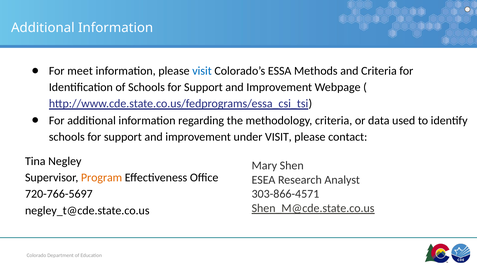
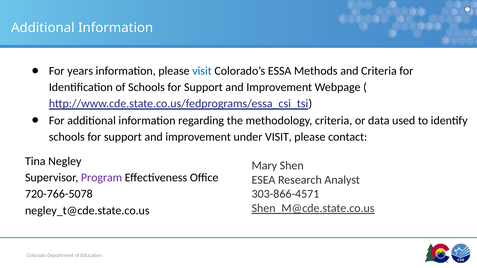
meet: meet -> years (80, 71)
Program colour: orange -> purple (102, 178)
720-766-5697: 720-766-5697 -> 720-766-5078 (59, 194)
